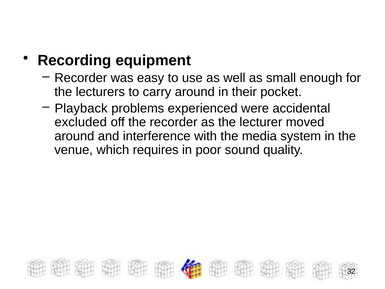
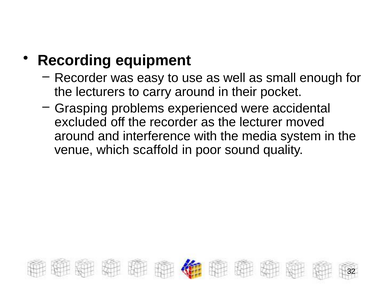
Playback: Playback -> Grasping (81, 108)
requires: requires -> scaffold (156, 150)
